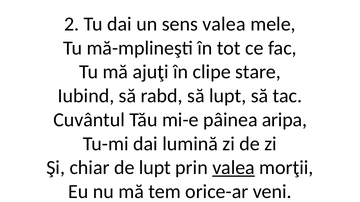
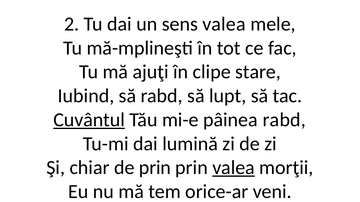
Cuvântul underline: none -> present (89, 120)
pâinea aripa: aripa -> rabd (284, 120)
de lupt: lupt -> prin (155, 168)
